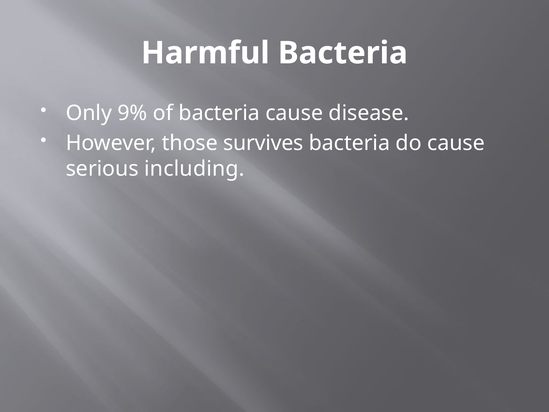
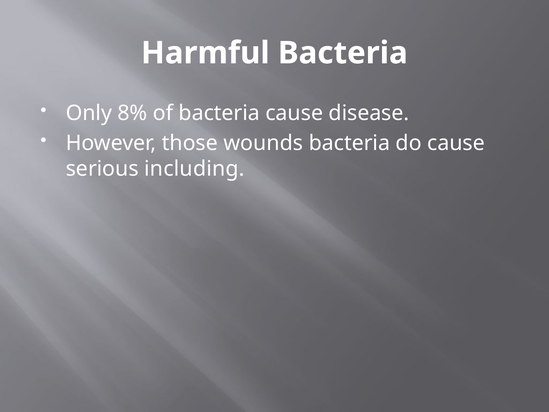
9%: 9% -> 8% (132, 113)
survives: survives -> wounds (263, 143)
